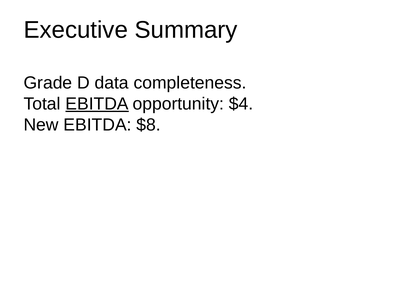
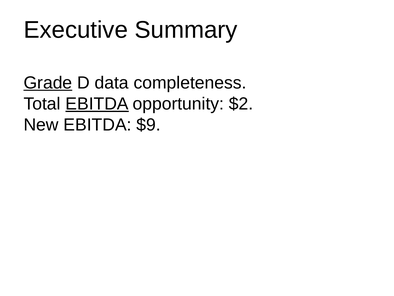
Grade underline: none -> present (48, 83)
$4: $4 -> $2 (241, 104)
$8: $8 -> $9 (149, 125)
